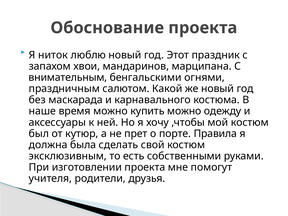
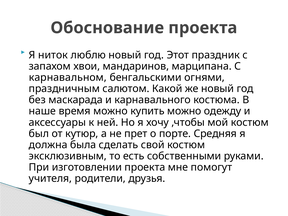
внимательным: внимательным -> карнавальном (68, 77)
Правила: Правила -> Средняя (215, 134)
